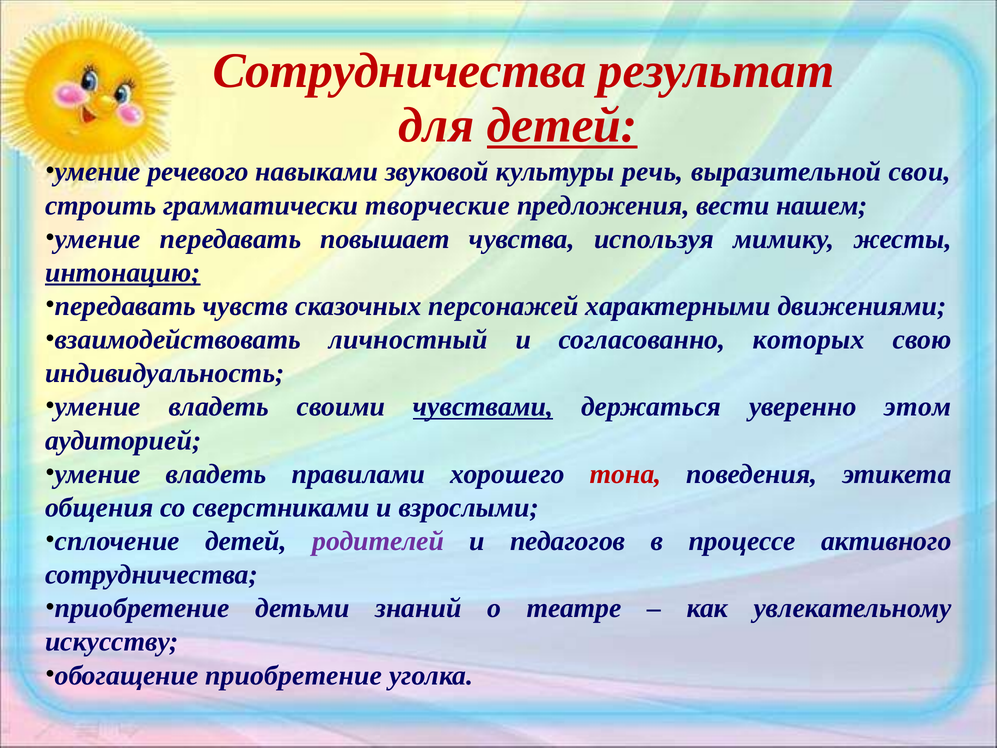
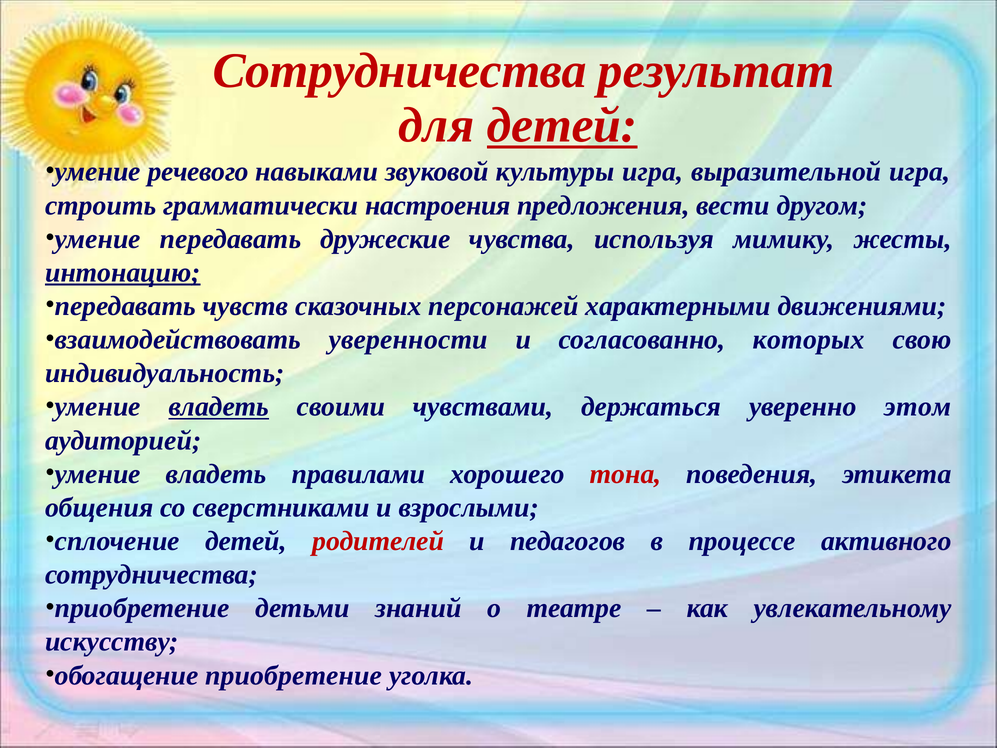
культуры речь: речь -> игра (653, 172)
выразительной свои: свои -> игра (920, 172)
творческие: творческие -> настроения (438, 205)
нашем: нашем -> другом (822, 205)
повышает: повышает -> дружеские (385, 239)
личностный: личностный -> уверенности (408, 340)
владеть underline: none -> present (219, 407)
чувствами underline: present -> none (483, 407)
родителей colour: purple -> red (378, 541)
